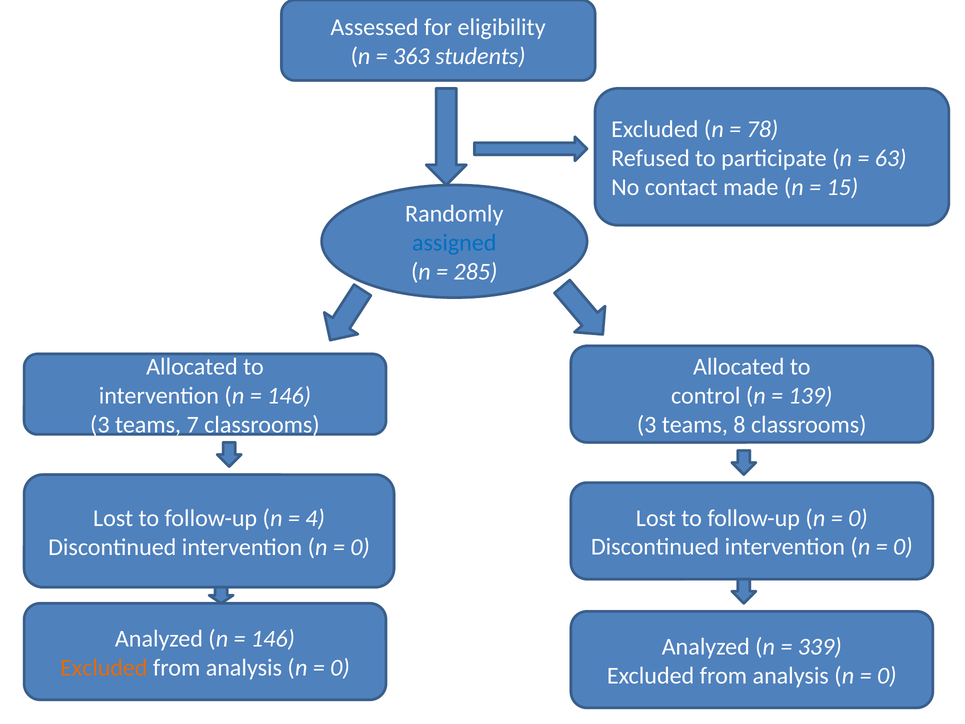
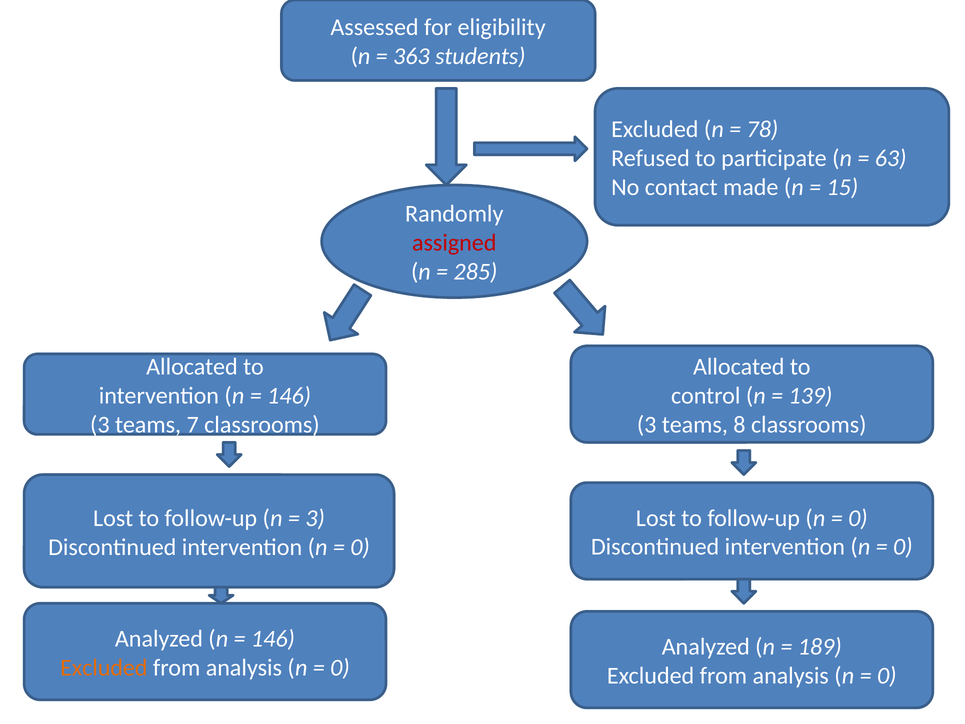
assigned colour: blue -> red (454, 243)
4: 4 -> 3 (315, 518)
339: 339 -> 189 (820, 647)
